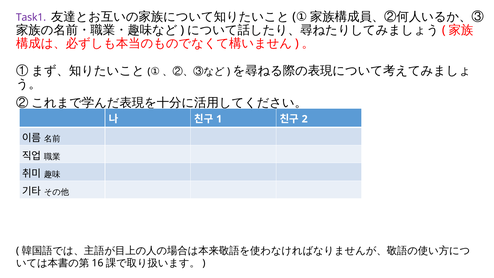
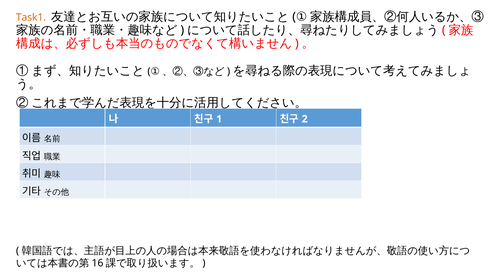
Task1 colour: purple -> orange (31, 18)
